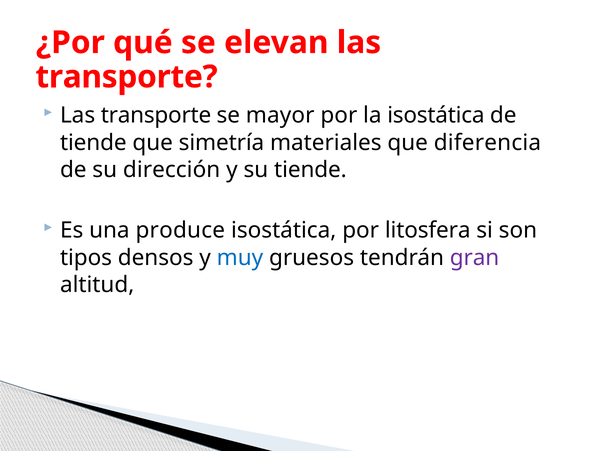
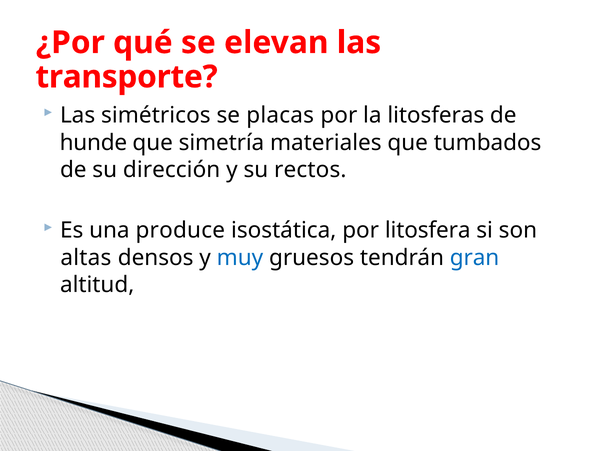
transporte: transporte -> simétricos (156, 115)
mayor: mayor -> placas (280, 115)
la isostática: isostática -> litosferas (436, 115)
tiende: tiende -> hunde (93, 143)
diferencia: diferencia -> tumbados (488, 143)
su tiende: tiende -> rectos (310, 170)
tipos: tipos -> altas (86, 257)
gran colour: purple -> blue (475, 257)
